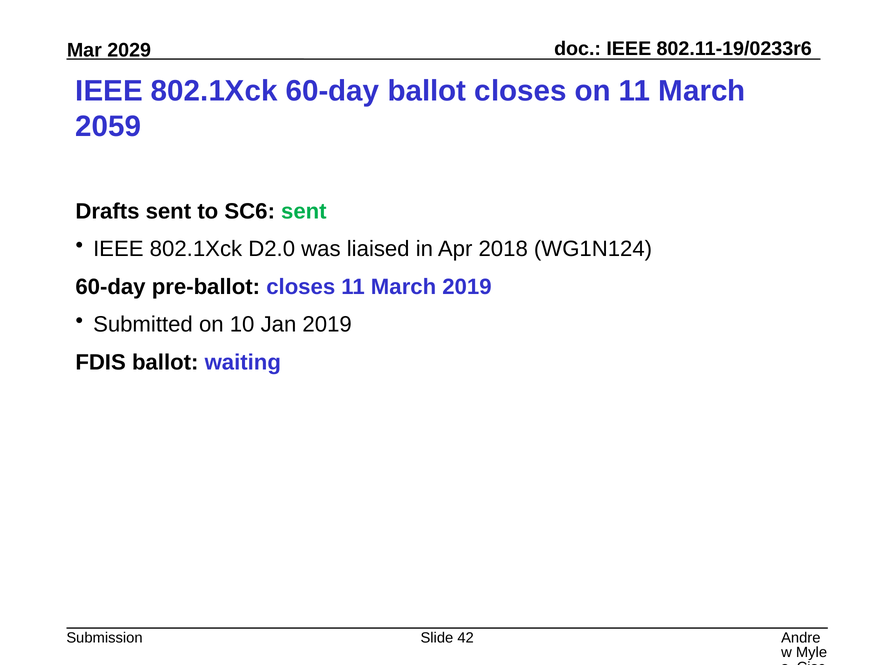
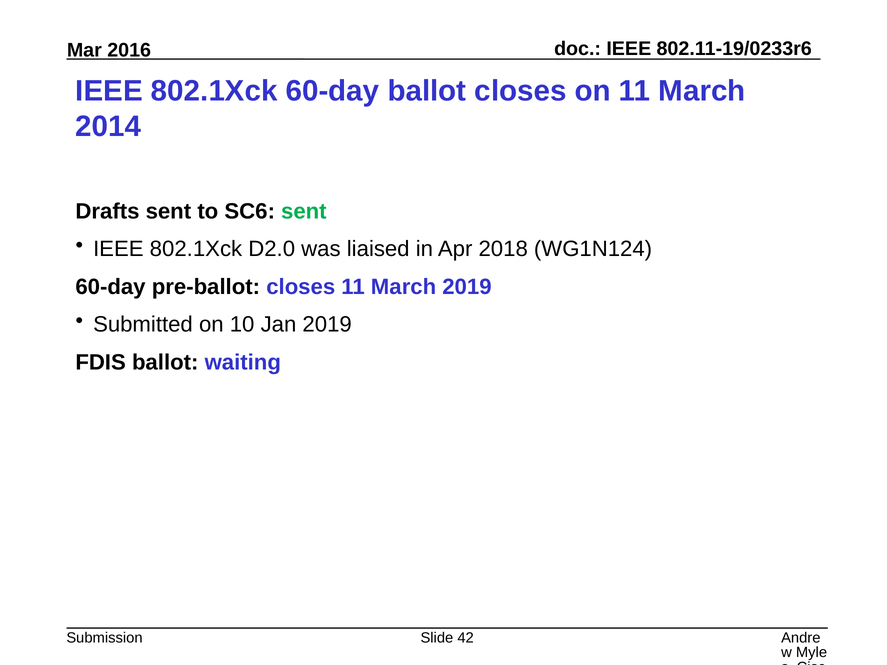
2029: 2029 -> 2016 (129, 50)
2059: 2059 -> 2014 (108, 126)
